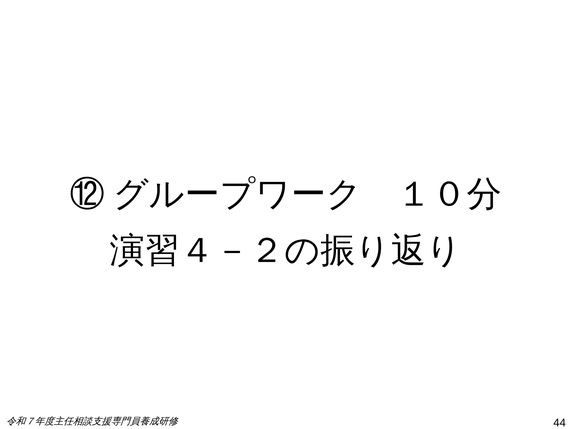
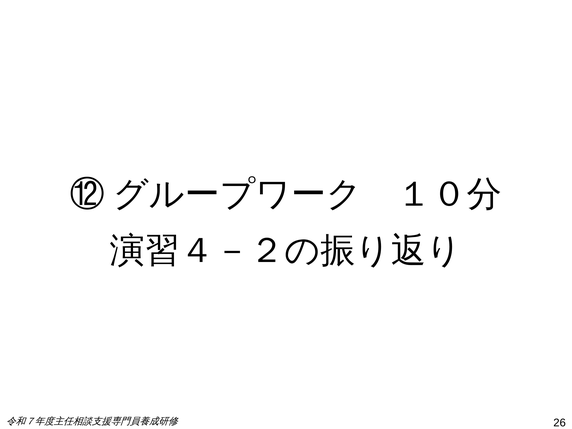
44: 44 -> 26 (560, 423)
